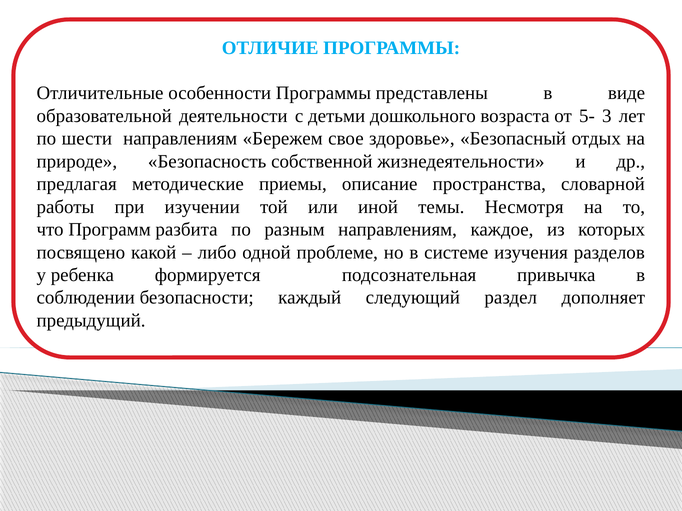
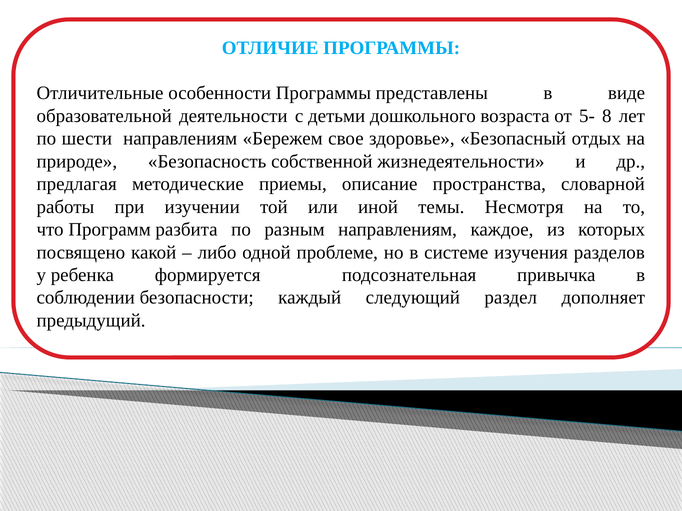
3: 3 -> 8 (607, 116)
